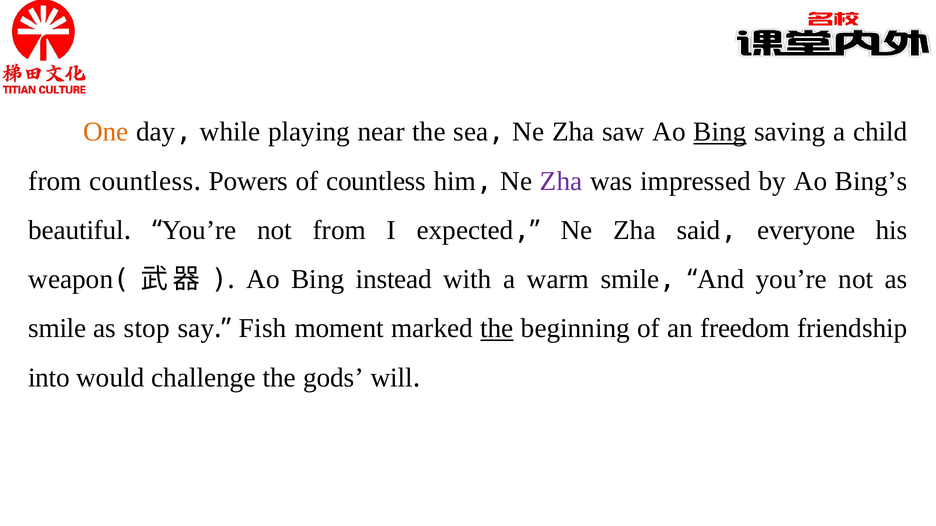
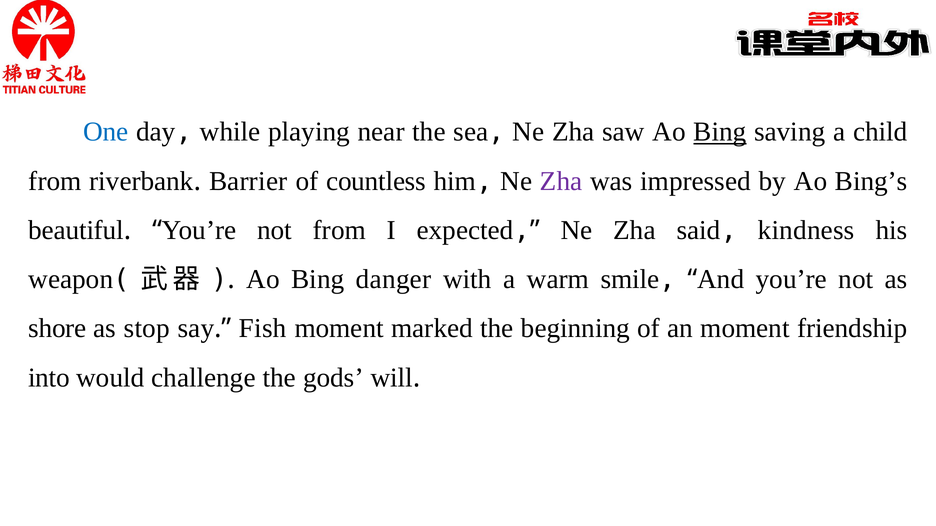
One colour: orange -> blue (106, 132)
from countless: countless -> riverbank (141, 181)
Powers: Powers -> Barrier (248, 181)
everyone: everyone -> kindness (806, 230)
instead: instead -> danger (394, 280)
smile: smile -> shore (57, 329)
the underline: present -> none (497, 329)
an freedom: freedom -> moment (745, 329)
